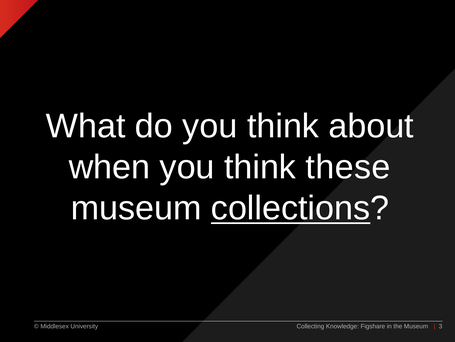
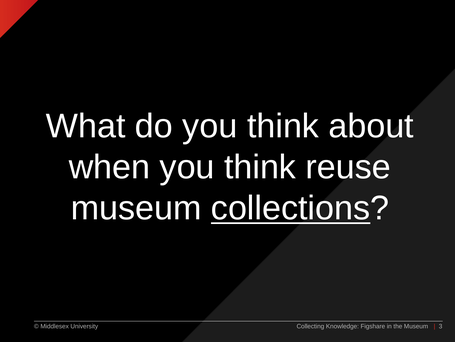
these: these -> reuse (348, 167)
